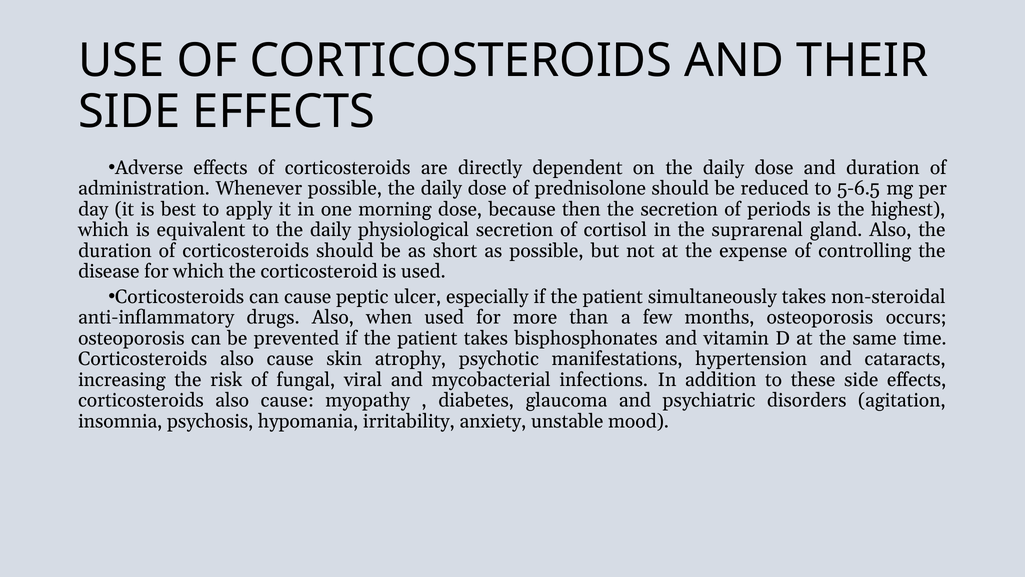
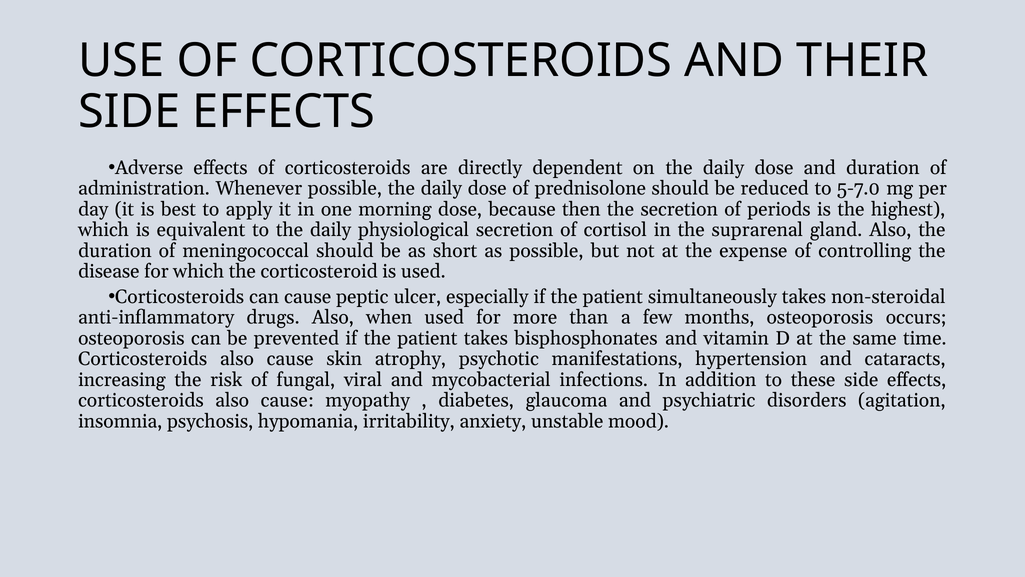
5-6.5: 5-6.5 -> 5-7.0 (859, 188)
duration of corticosteroids: corticosteroids -> meningococcal (246, 251)
